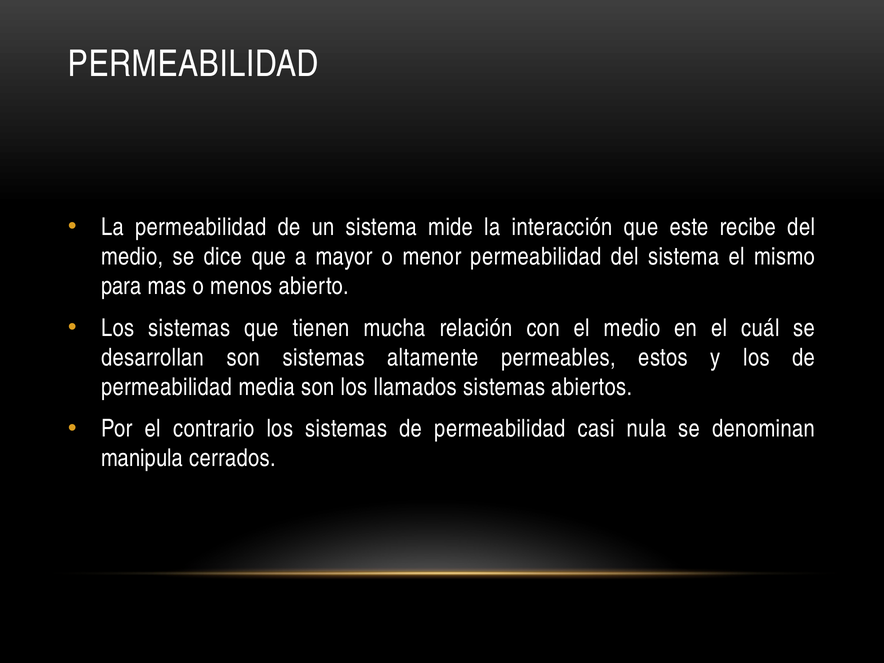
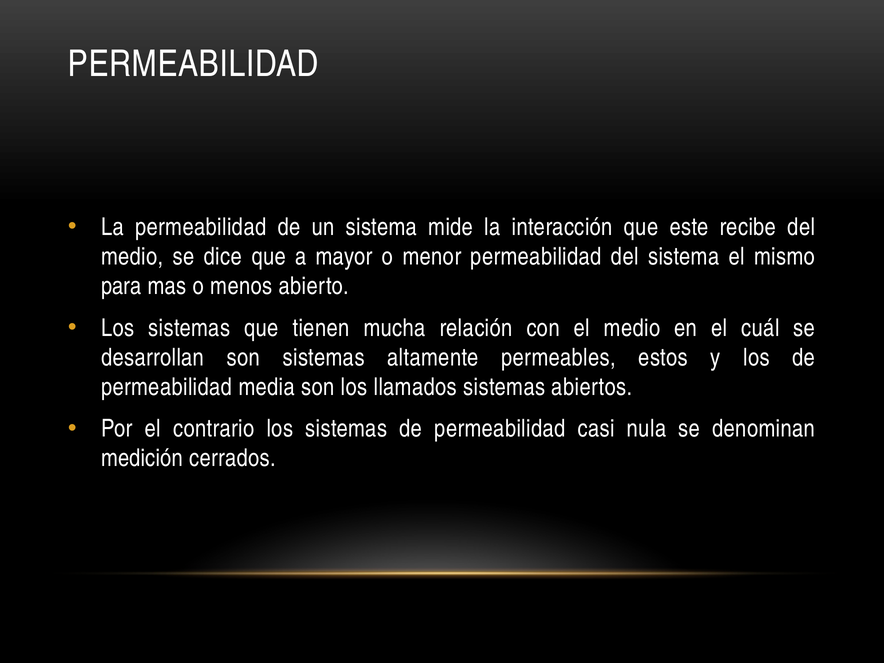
manipula: manipula -> medición (142, 458)
